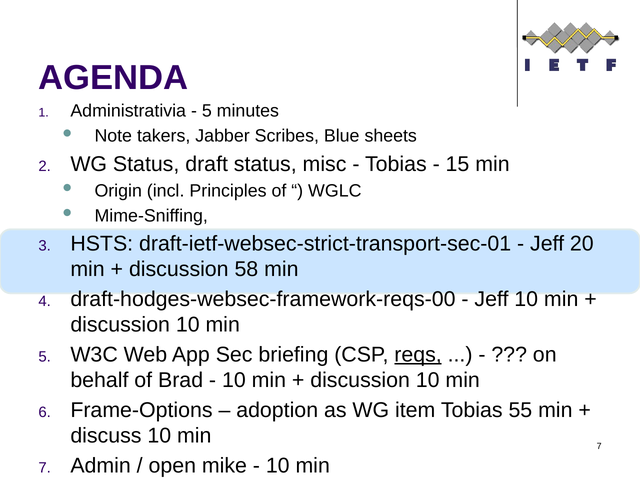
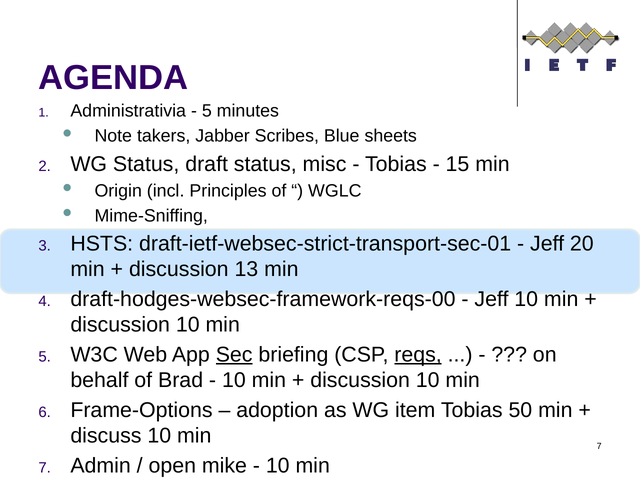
58: 58 -> 13 (246, 269)
Sec underline: none -> present (234, 355)
55: 55 -> 50 (520, 410)
